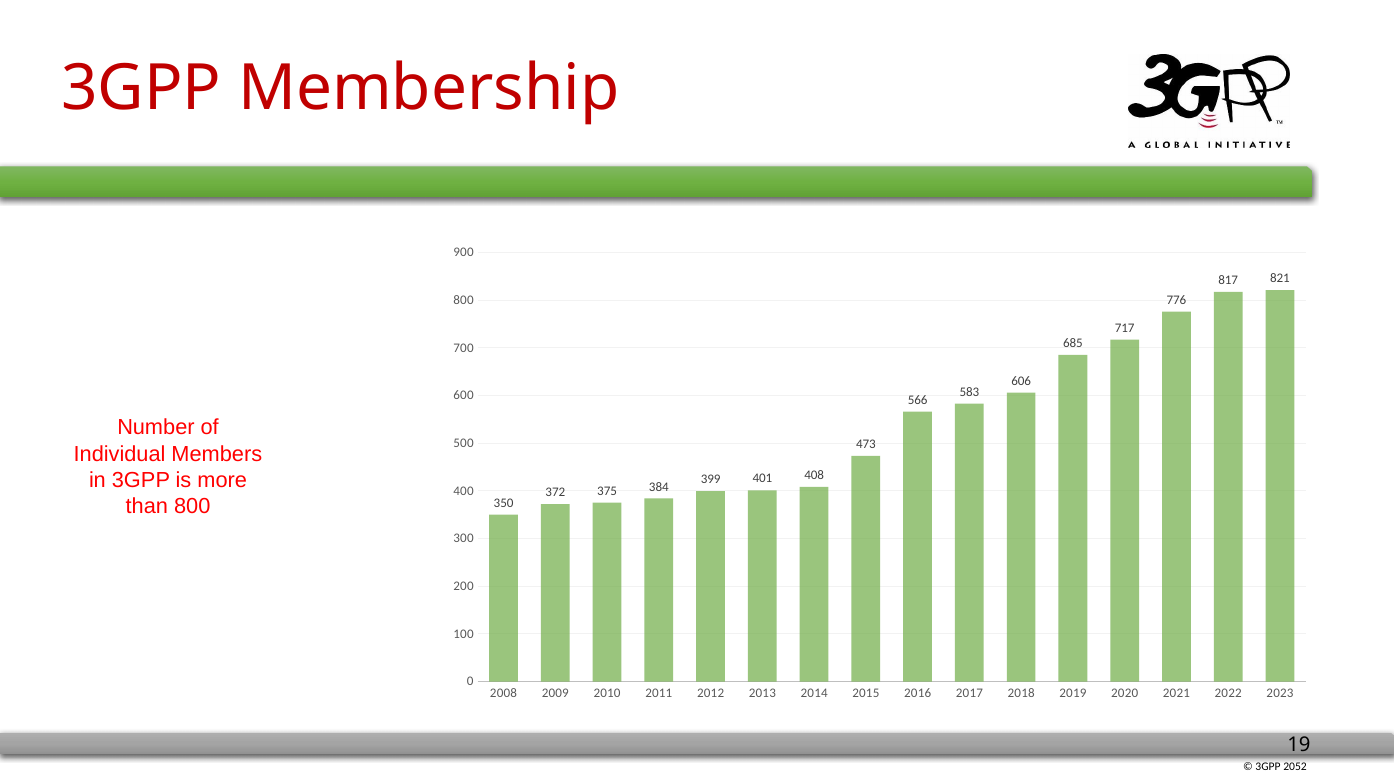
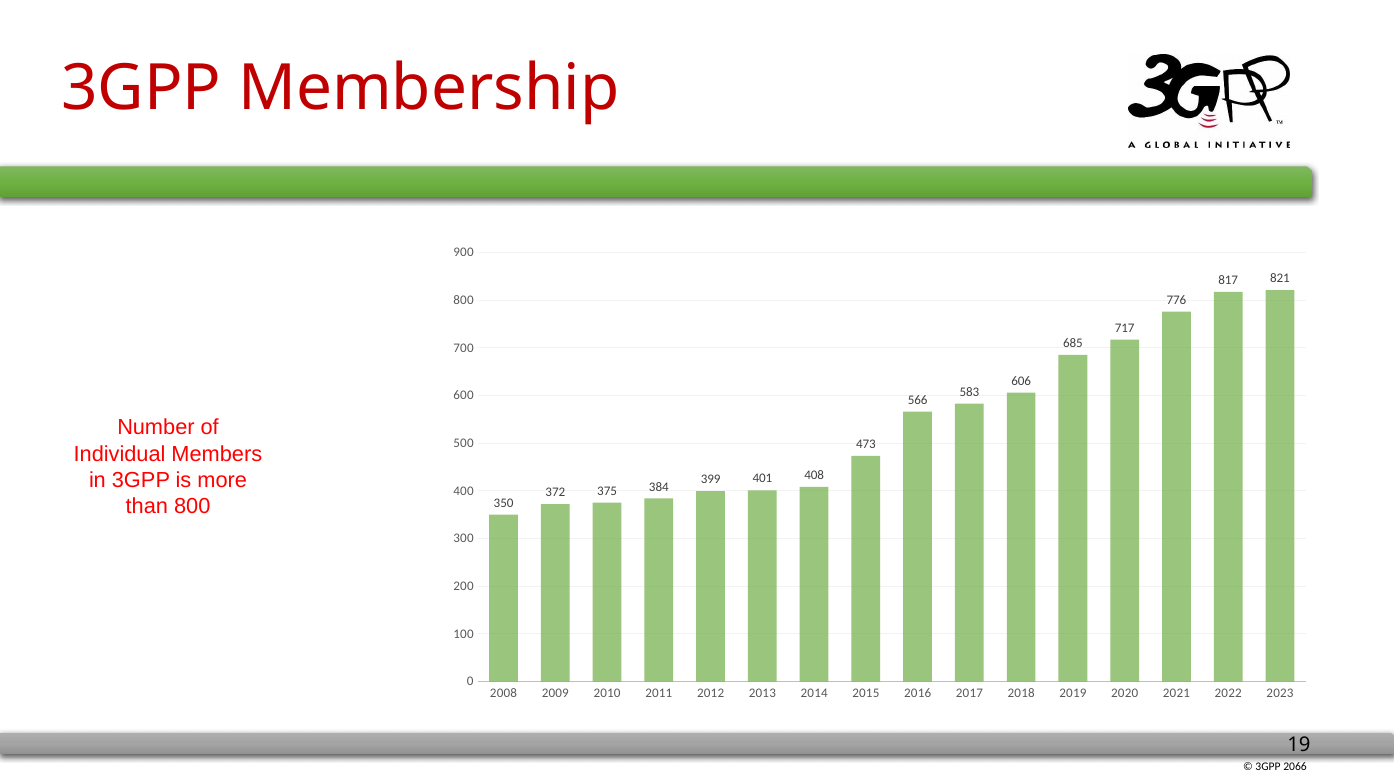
2052: 2052 -> 2066 (1295, 766)
